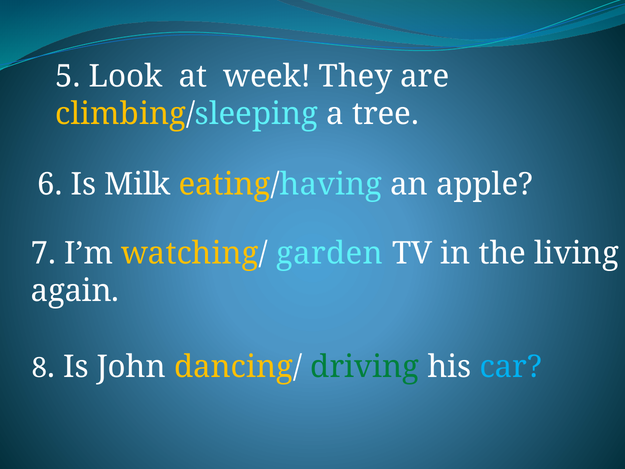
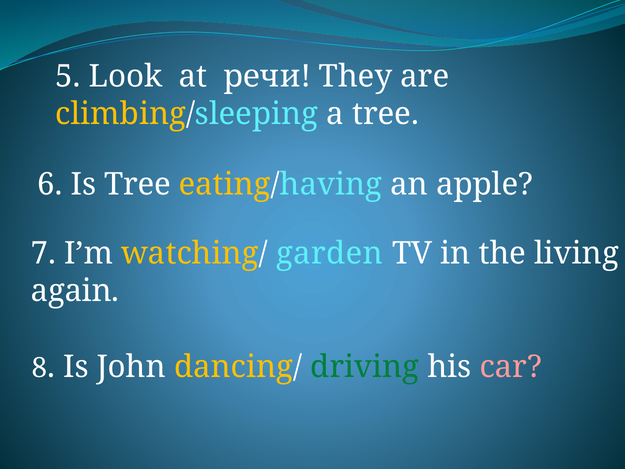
week: week -> речи (267, 76)
Is Milk: Milk -> Tree (138, 185)
car colour: light blue -> pink (511, 367)
